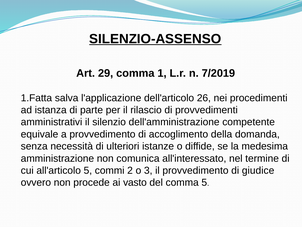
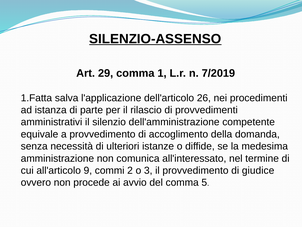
all'articolo 5: 5 -> 9 (88, 170)
vasto: vasto -> avvio (135, 182)
